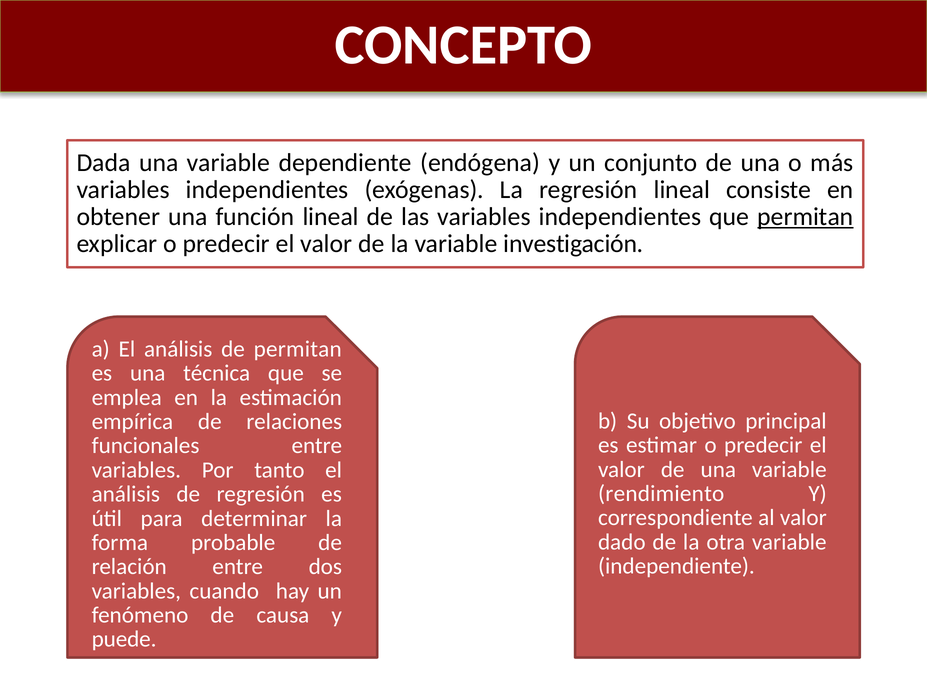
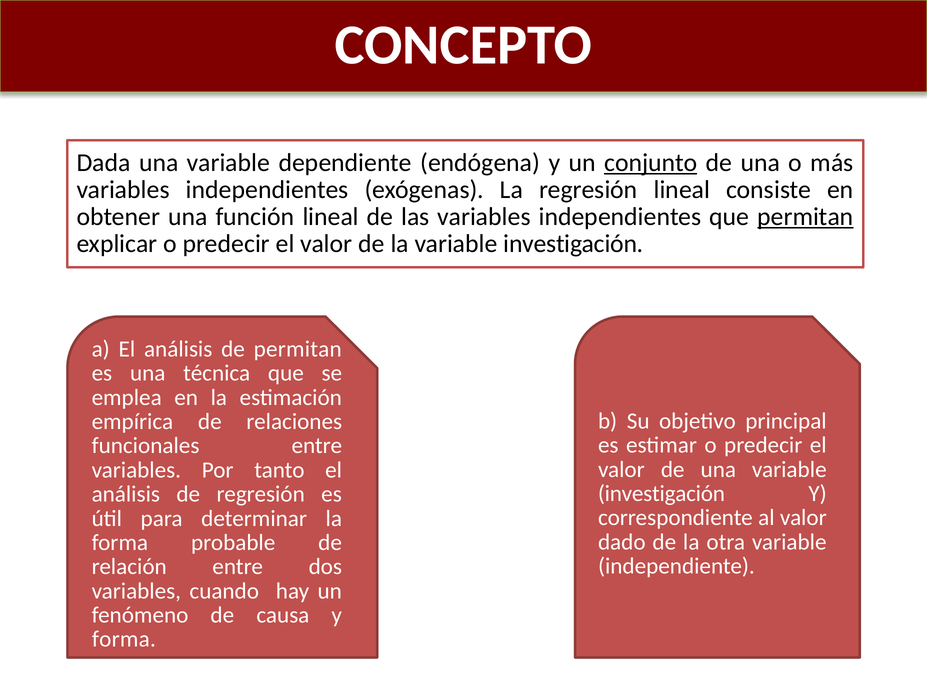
conjunto underline: none -> present (651, 163)
rendimiento: rendimiento -> investigación (661, 494)
puede: puede -> forma (124, 640)
